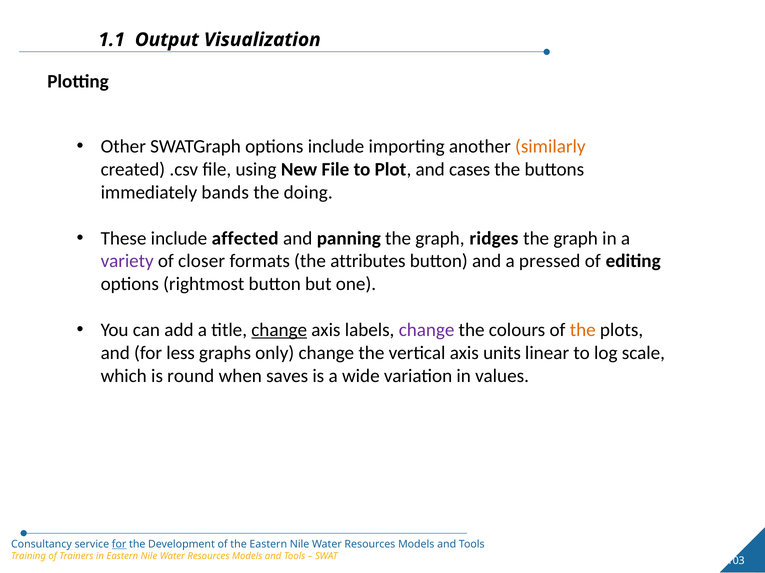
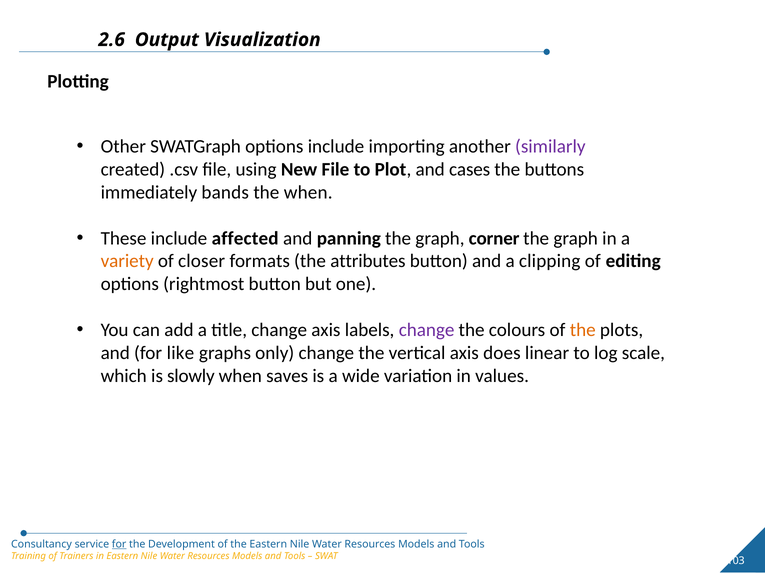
1.1: 1.1 -> 2.6 (112, 40)
similarly colour: orange -> purple (550, 147)
the doing: doing -> when (308, 193)
ridges: ridges -> corner (494, 239)
variety colour: purple -> orange (127, 262)
pressed: pressed -> clipping (550, 262)
change underline: present -> none (279, 330)
less: less -> like (180, 353)
units: units -> does (502, 353)
round: round -> slowly (191, 376)
